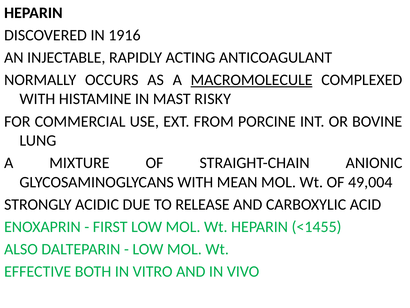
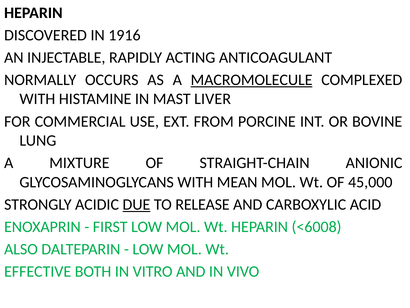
RISKY: RISKY -> LIVER (213, 99)
49,004: 49,004 -> 45,000 (370, 182)
DUE underline: none -> present (136, 204)
<1455: <1455 -> <6008 (317, 227)
